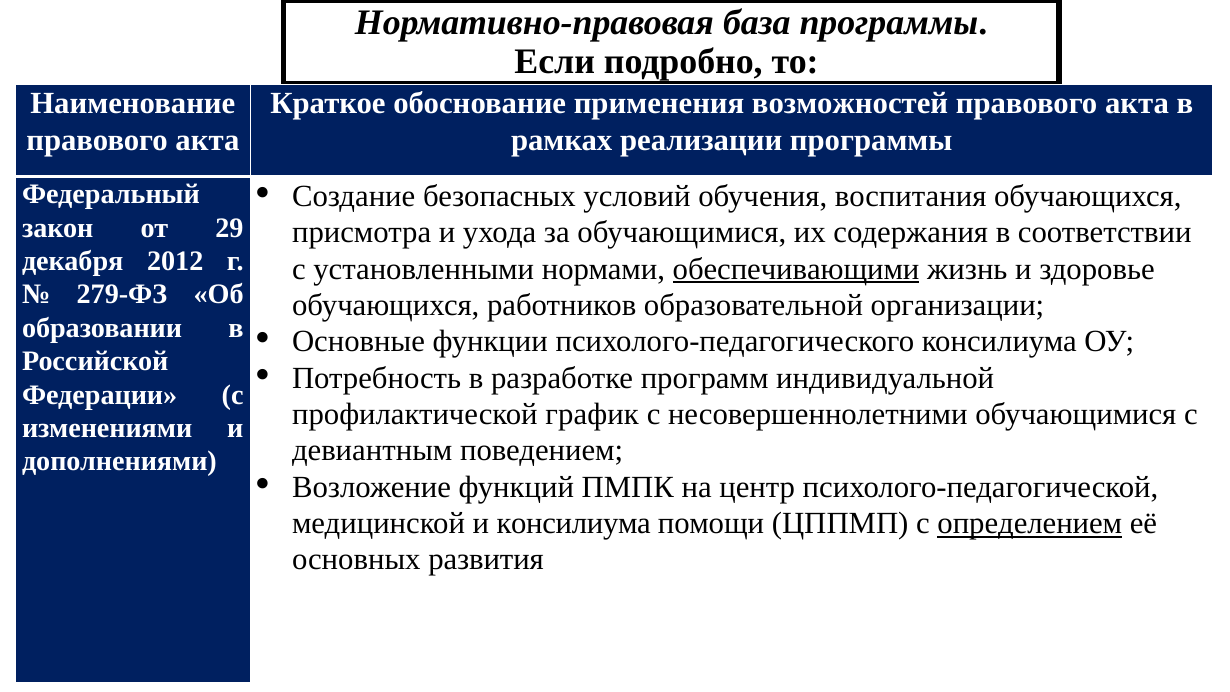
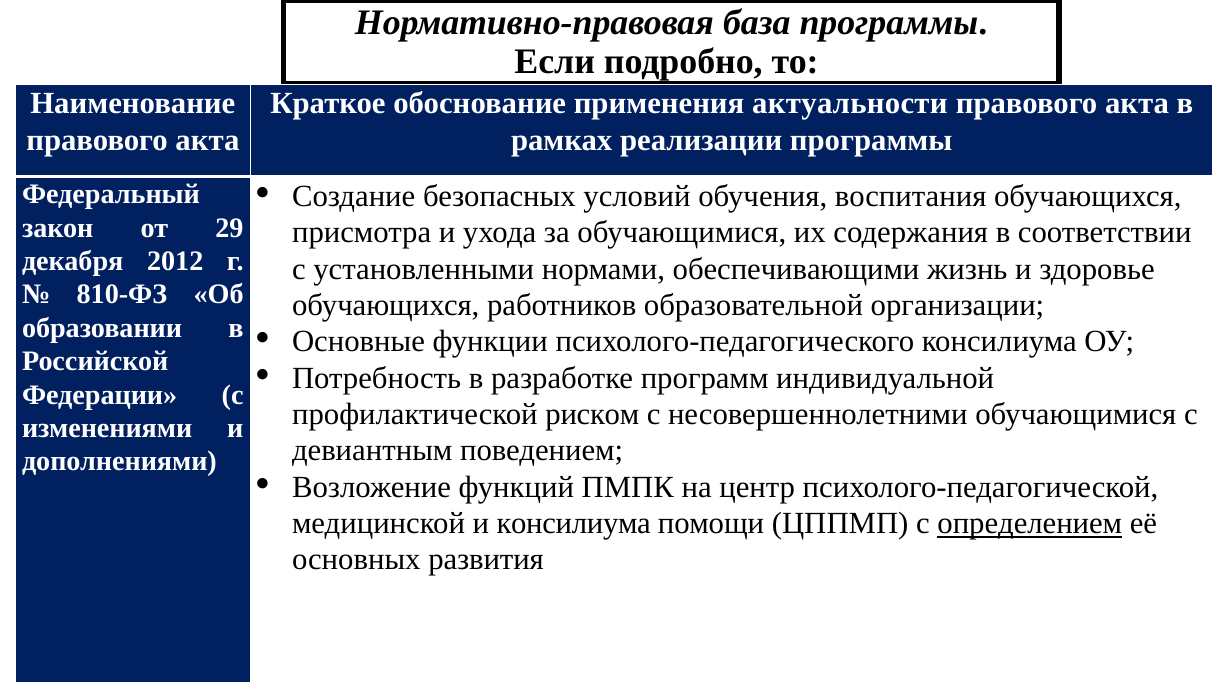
возможностей: возможностей -> актуальности (850, 104)
обеспечивающими underline: present -> none (796, 269)
279-ФЗ: 279-ФЗ -> 810-ФЗ (122, 295)
график: график -> риском (592, 414)
